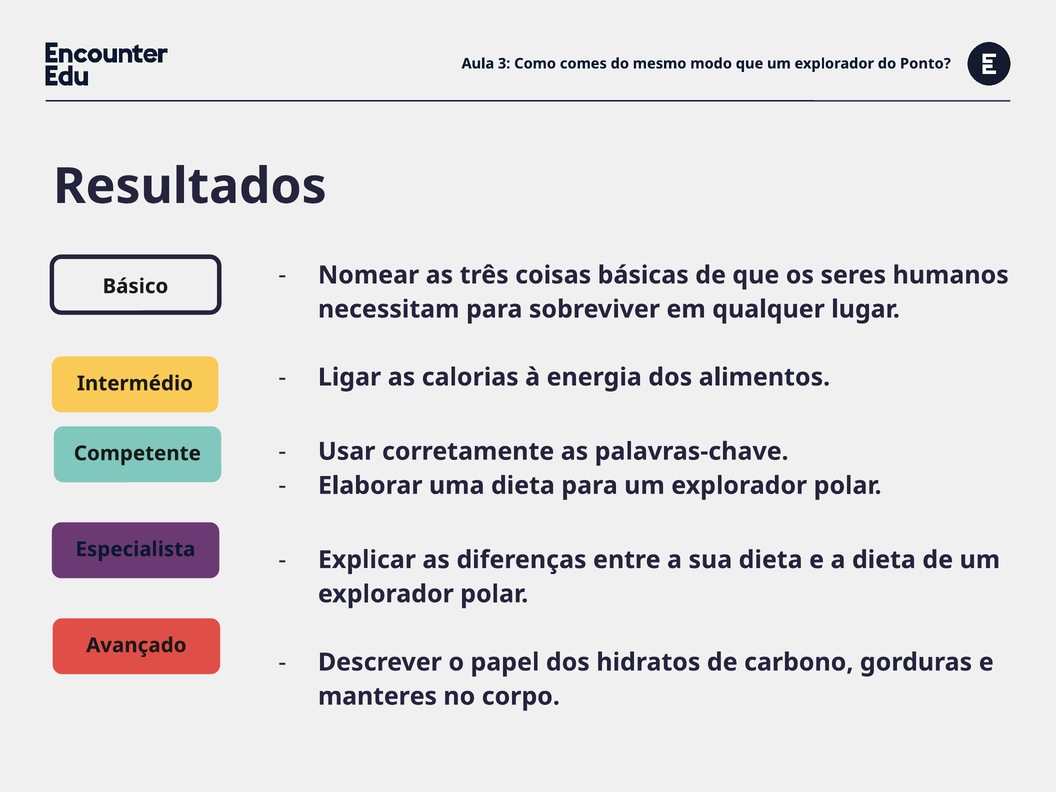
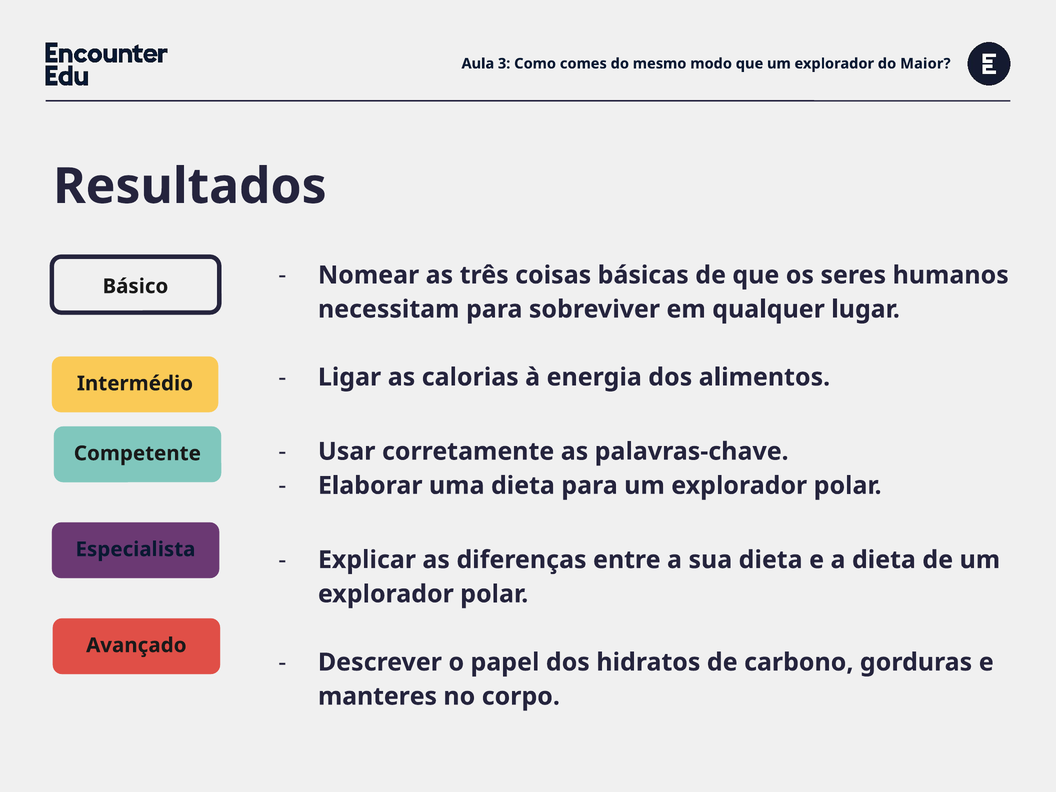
Ponto: Ponto -> Maior (925, 64)
